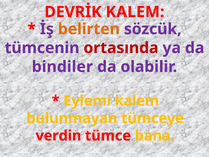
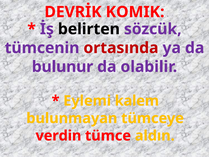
DEVRİK KALEM: KALEM -> KOMIK (135, 12)
belirten colour: orange -> black (89, 29)
bindiler: bindiler -> bulunur (63, 67)
bana: bana -> aldın (155, 136)
